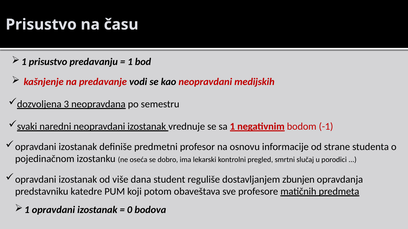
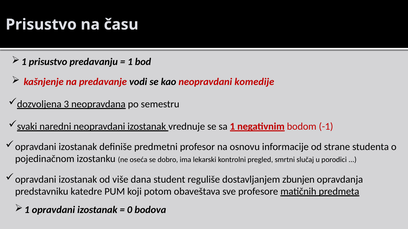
medijskih: medijskih -> komedije (254, 82)
